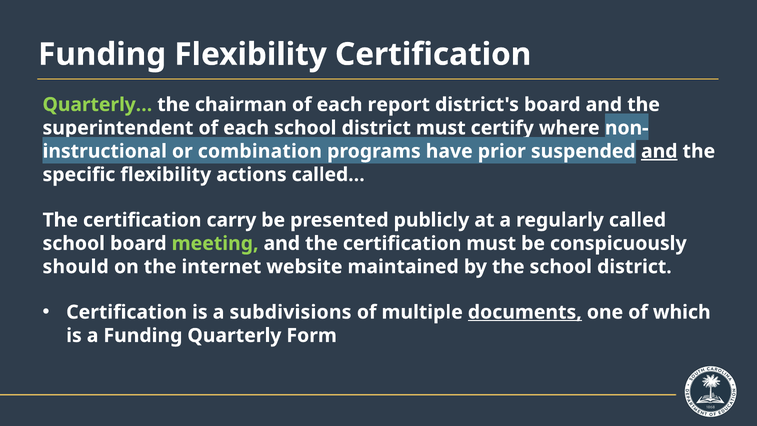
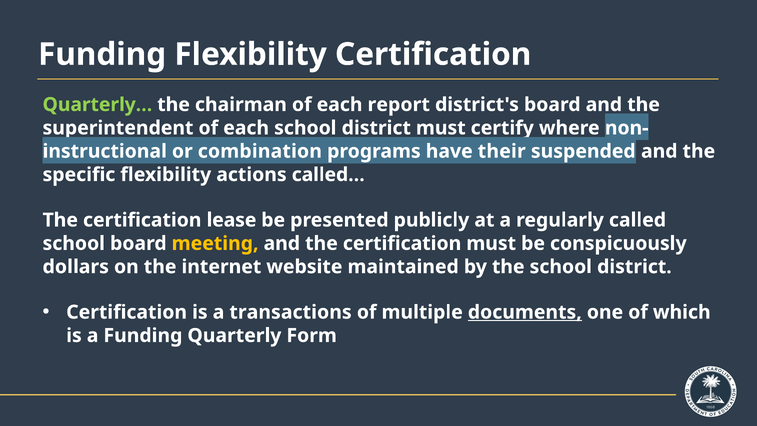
prior: prior -> their (502, 151)
and underline: present -> none (659, 151)
carry: carry -> lease (231, 220)
meeting colour: light green -> yellow (215, 243)
should: should -> dollars (76, 267)
subdivisions: subdivisions -> transactions (291, 312)
